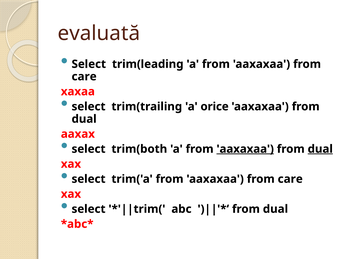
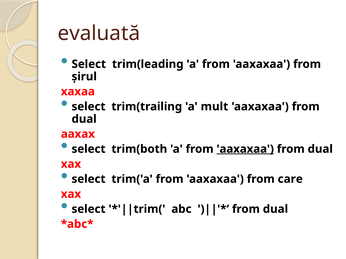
care: care -> şirul (84, 77)
orice: orice -> mult (214, 107)
dual underline: present -> none (320, 149)
